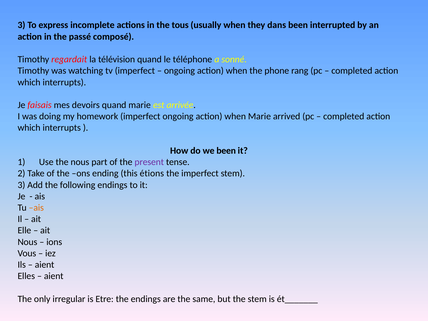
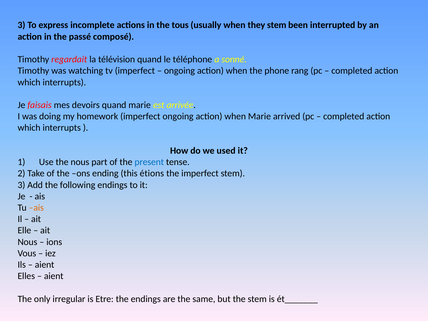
they dans: dans -> stem (277, 25)
we been: been -> used (226, 151)
present colour: purple -> blue (149, 162)
